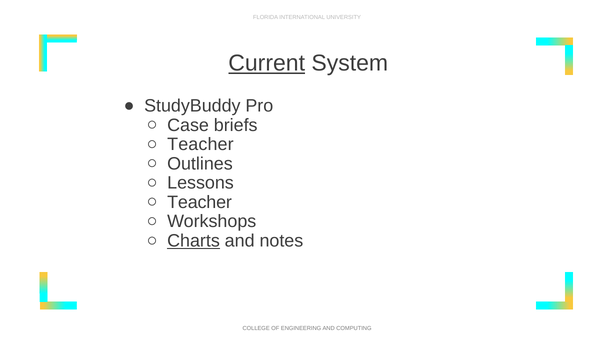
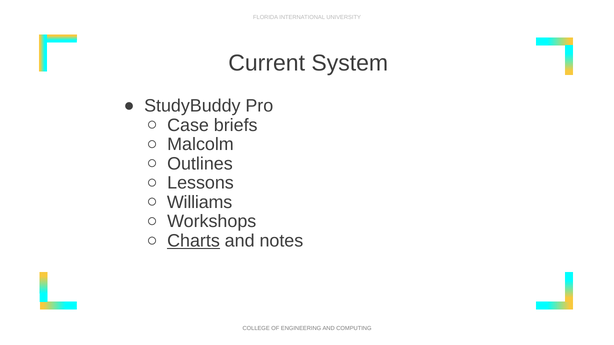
Current underline: present -> none (267, 63)
Teacher: Teacher -> Malcolm (200, 145)
Teacher: Teacher -> Williams (200, 202)
